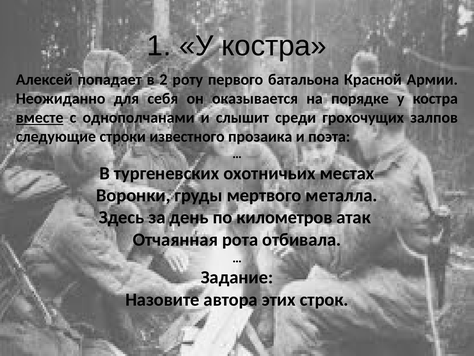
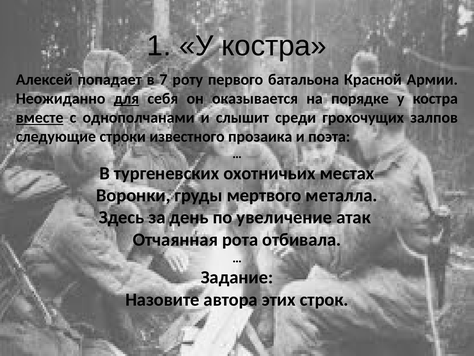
2: 2 -> 7 (163, 80)
для underline: none -> present (126, 99)
километров: километров -> увеличение (284, 217)
